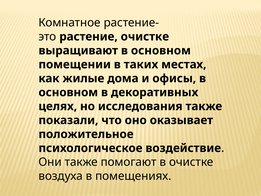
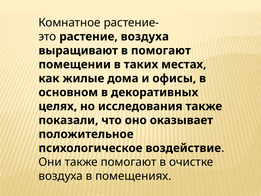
растение очистке: очистке -> воздуха (145, 37)
выращивают в основном: основном -> помогают (161, 50)
